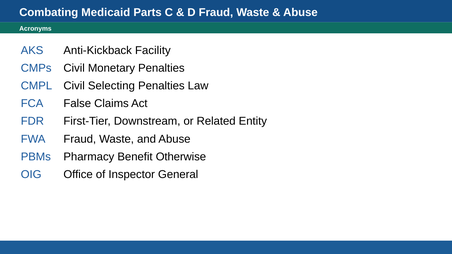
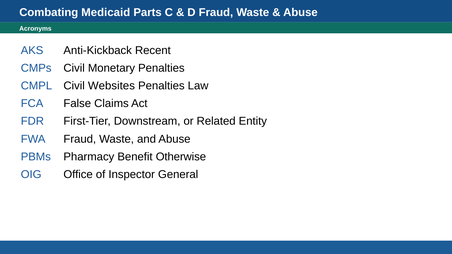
Facility: Facility -> Recent (153, 50)
Selecting: Selecting -> Websites (111, 86)
